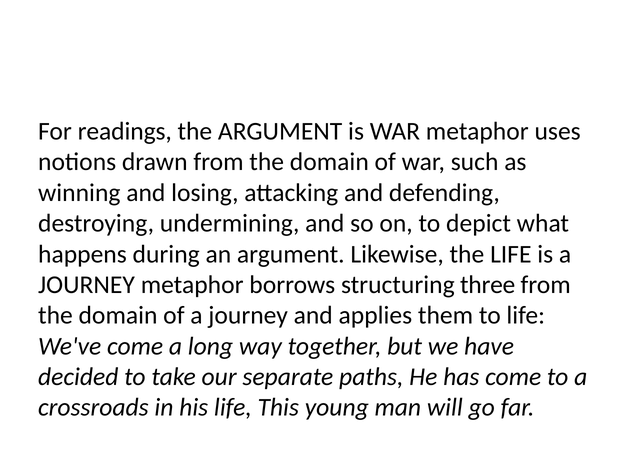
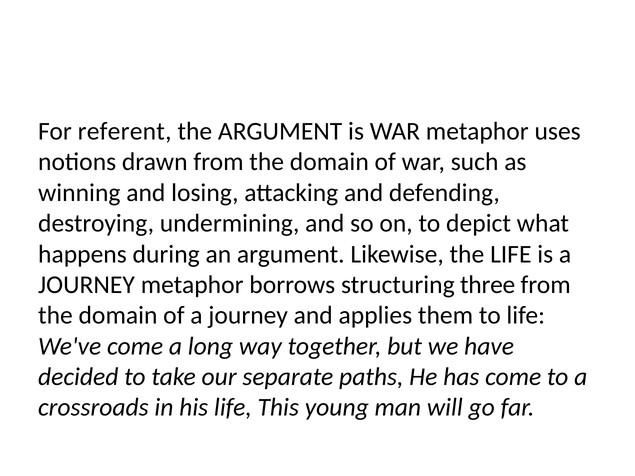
readings: readings -> referent (125, 131)
